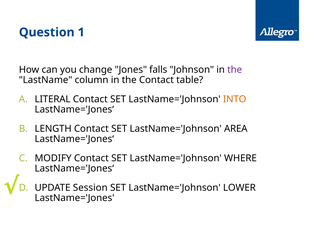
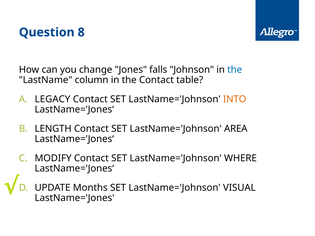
1: 1 -> 8 (81, 32)
the colour: purple -> blue (235, 70)
LITERAL: LITERAL -> LEGACY (52, 99)
Session: Session -> Months (90, 188)
LOWER: LOWER -> VISUAL (239, 188)
